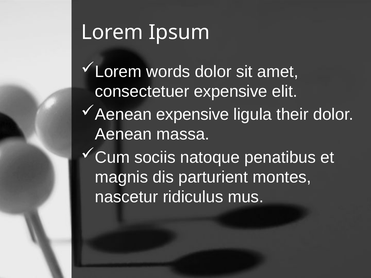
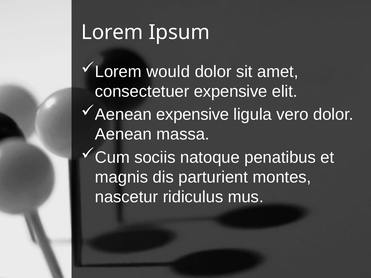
words: words -> would (168, 72)
their: their -> vero (292, 115)
